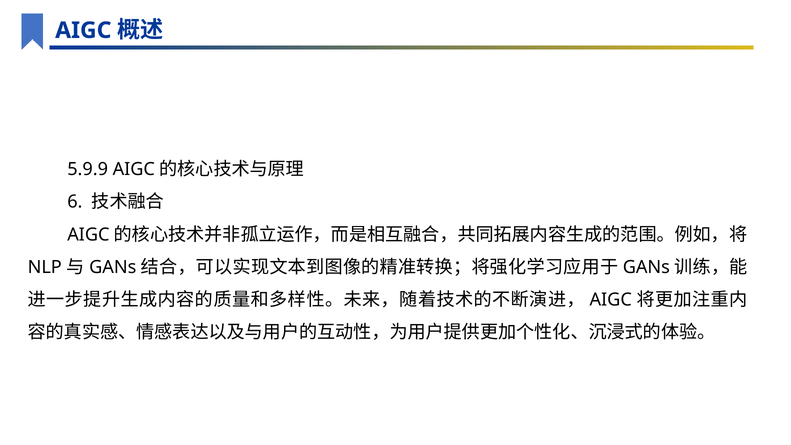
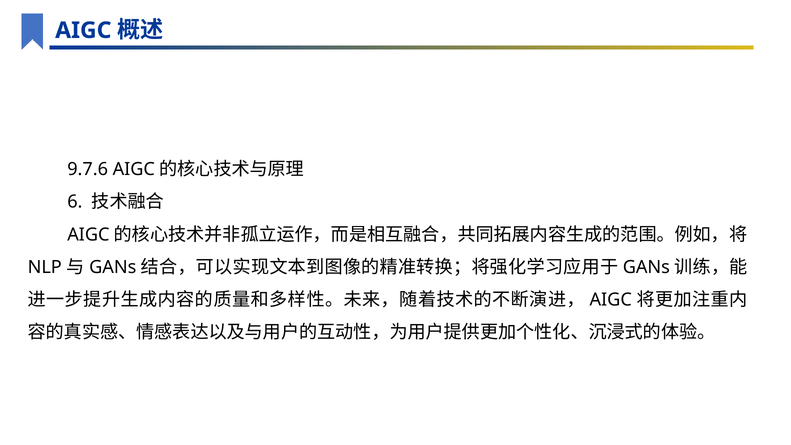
5.9.9: 5.9.9 -> 9.7.6 (88, 169)
